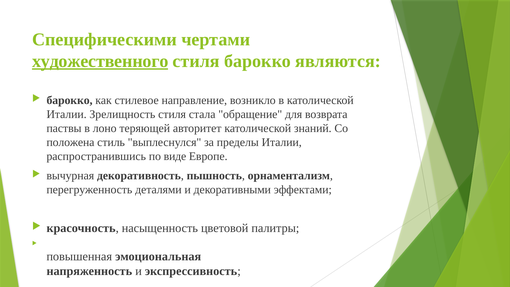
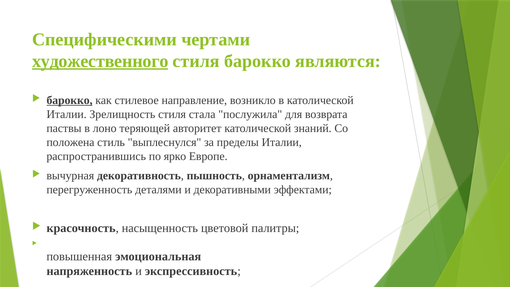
барокко underline: none -> present (70, 100)
обращение: обращение -> послужила (250, 114)
виде: виде -> ярко (175, 156)
